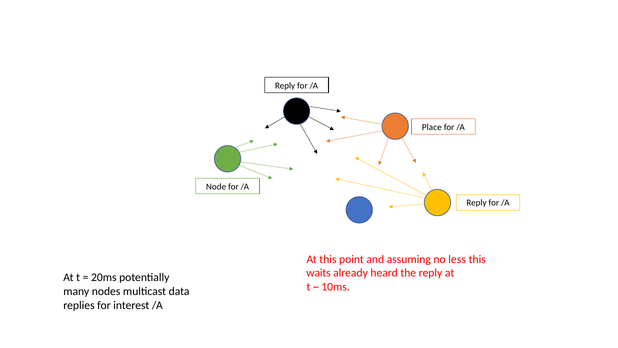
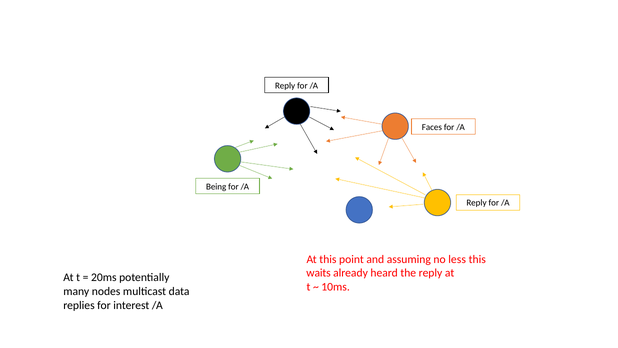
Place: Place -> Faces (432, 127)
Node: Node -> Being (216, 186)
